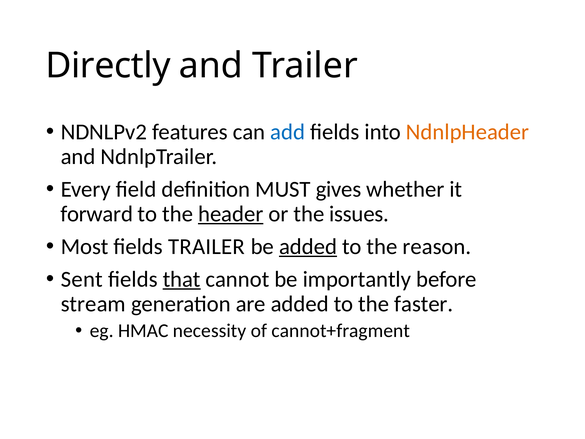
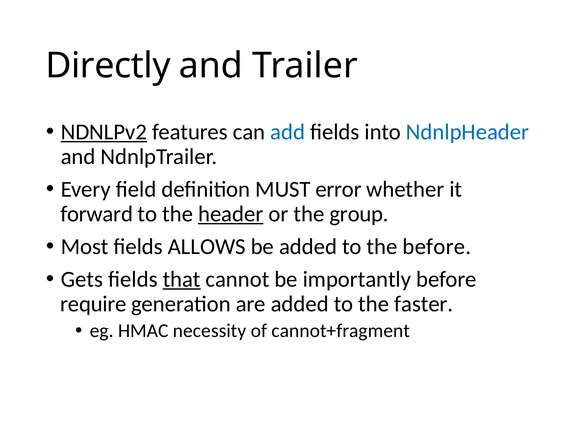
NDNLPv2 underline: none -> present (104, 132)
NdnlpHeader colour: orange -> blue (468, 132)
gives: gives -> error (339, 189)
issues: issues -> group (359, 214)
fields TRAILER: TRAILER -> ALLOWS (207, 246)
added underline: present -> none (308, 246)
the reason: reason -> before (437, 246)
Sent: Sent -> Gets (82, 279)
stream: stream -> require (93, 304)
